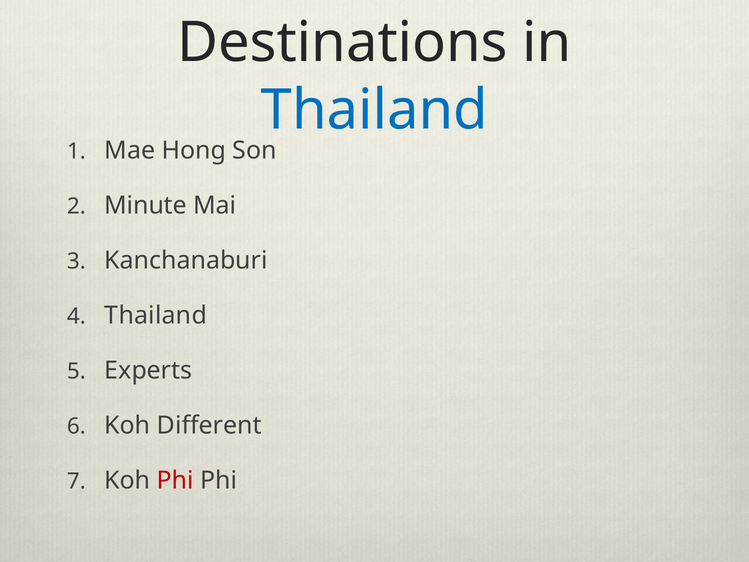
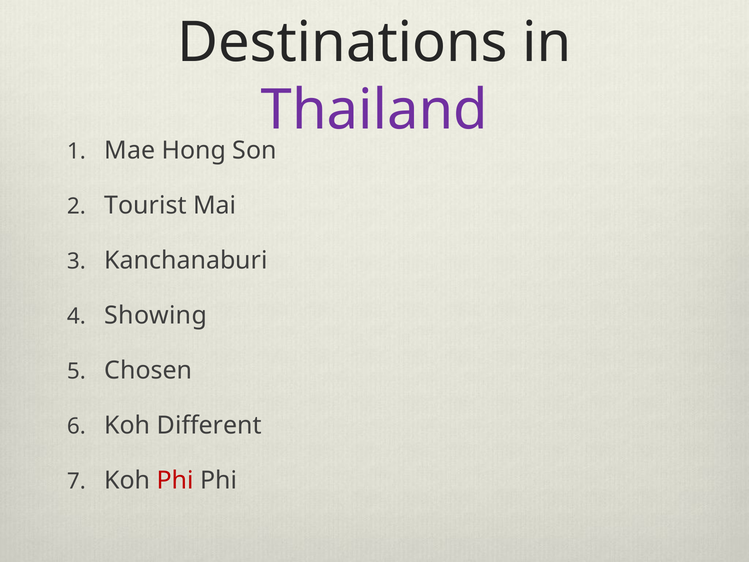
Thailand colour: blue -> purple (374, 110)
Minute: Minute -> Tourist (146, 205)
Thailand: Thailand -> Showing (156, 315)
Experts: Experts -> Chosen (148, 370)
